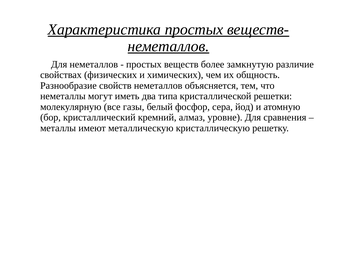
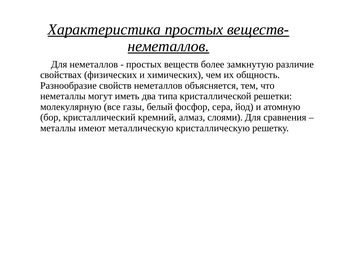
уровне: уровне -> слоями (225, 117)
